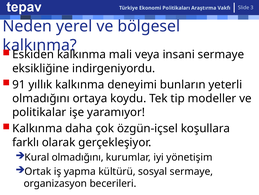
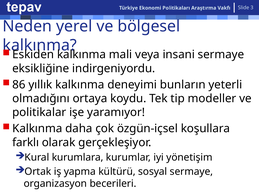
91: 91 -> 86 (19, 84)
Kural olmadığını: olmadığını -> kurumlara (78, 157)
